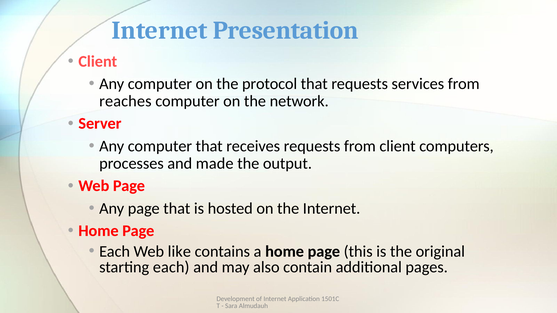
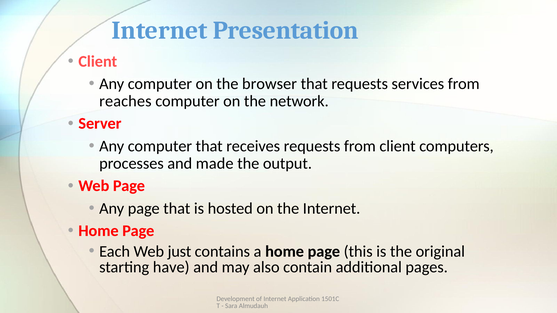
protocol: protocol -> browser (270, 84)
like: like -> just (179, 252)
starting each: each -> have (171, 267)
